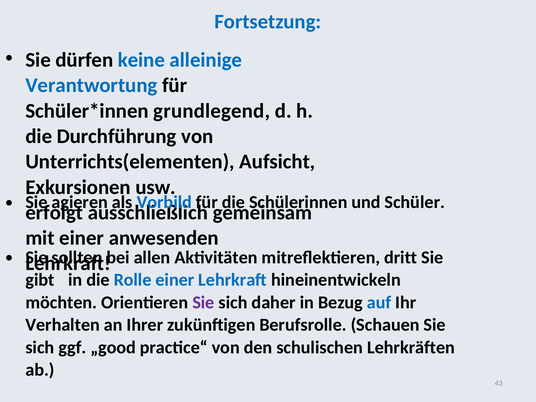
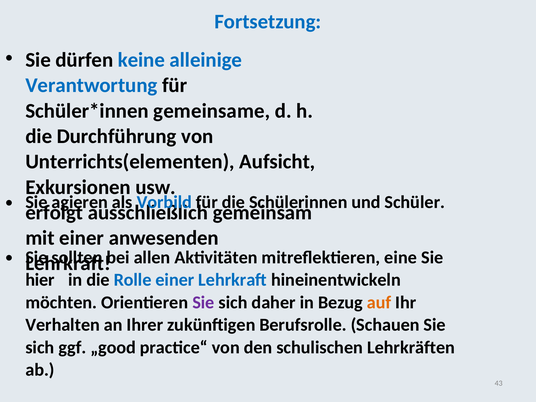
grundlegend: grundlegend -> gemeinsame (212, 111)
dritt: dritt -> eine (401, 257)
gibt: gibt -> hier (40, 280)
auf colour: blue -> orange (379, 302)
